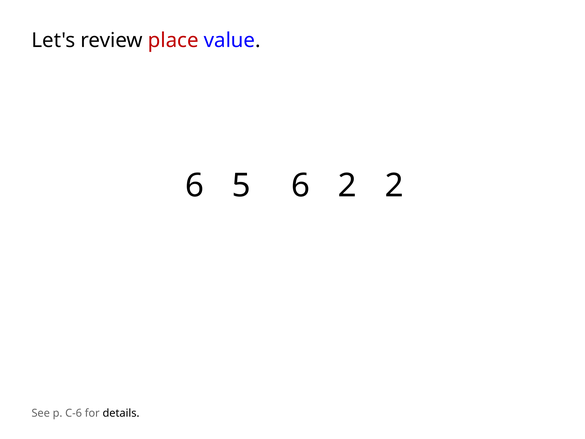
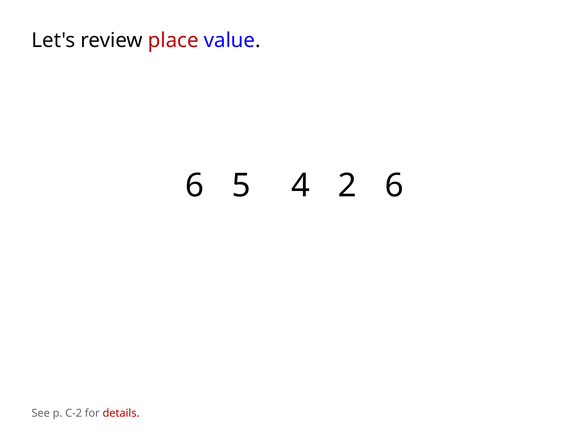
5 6: 6 -> 4 (301, 185)
2 2: 2 -> 6 (394, 185)
C-6: C-6 -> C-2 (74, 413)
details colour: black -> red (121, 413)
